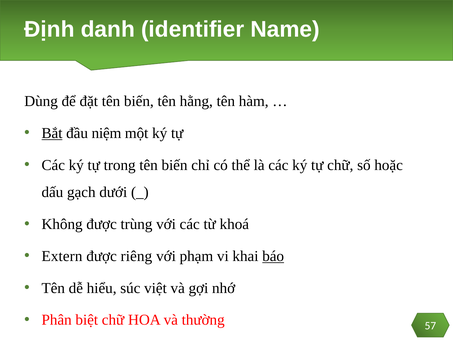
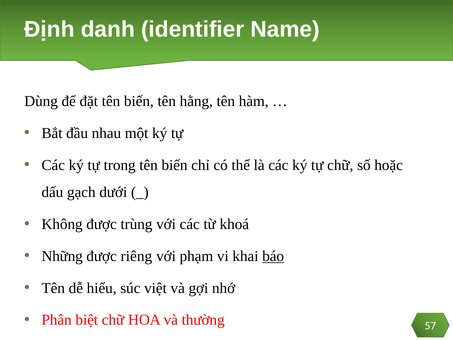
Bắt underline: present -> none (52, 133)
niệm: niệm -> nhau (106, 133)
Extern: Extern -> Những (62, 256)
